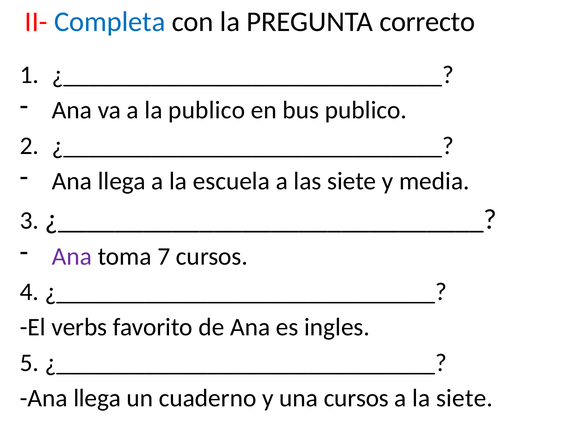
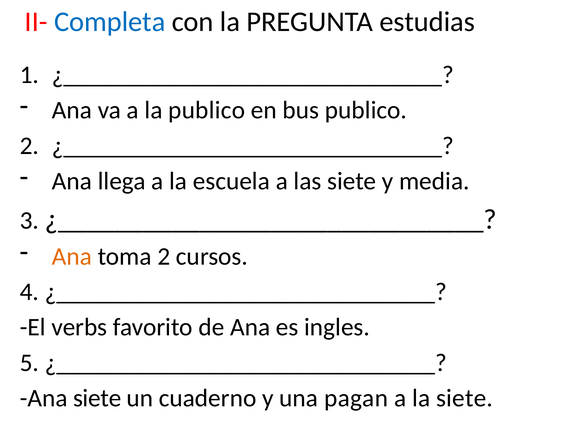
correcto: correcto -> estudias (427, 22)
Ana colour: purple -> orange (72, 257)
toma 7: 7 -> 2 (164, 257)
llega: llega -> siete (97, 399)
una cursos: cursos -> pagan (356, 399)
